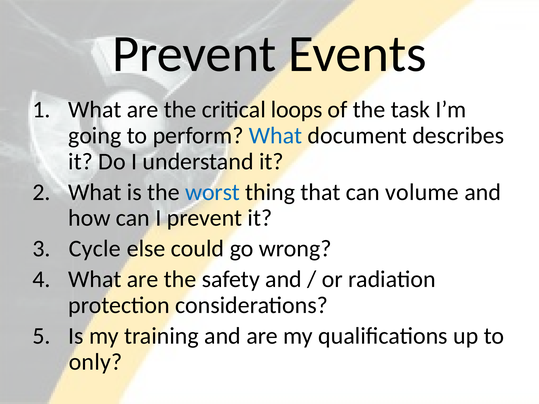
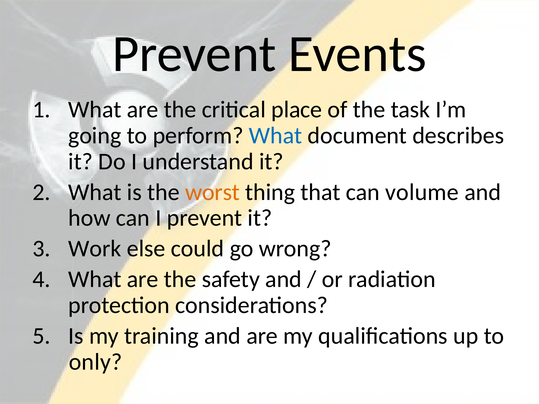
loops: loops -> place (297, 110)
worst colour: blue -> orange (213, 192)
Cycle: Cycle -> Work (95, 249)
